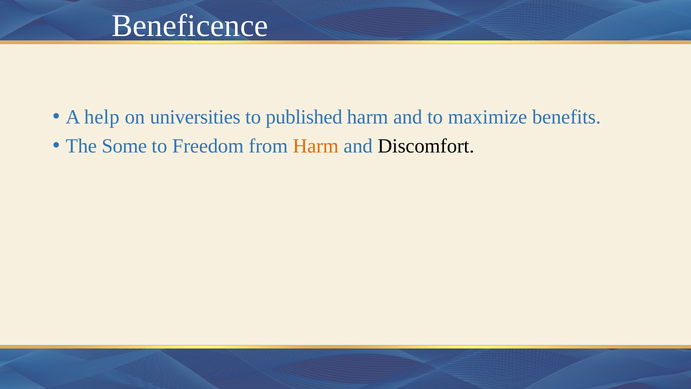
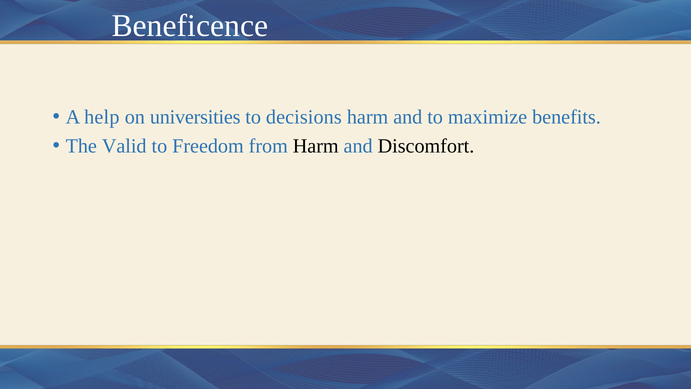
published: published -> decisions (304, 117)
Some: Some -> Valid (124, 146)
Harm colour: orange -> black (316, 146)
